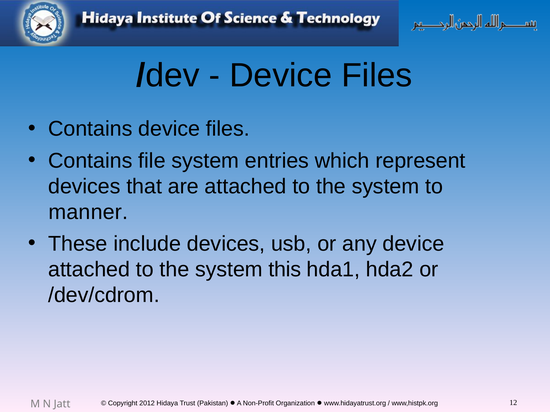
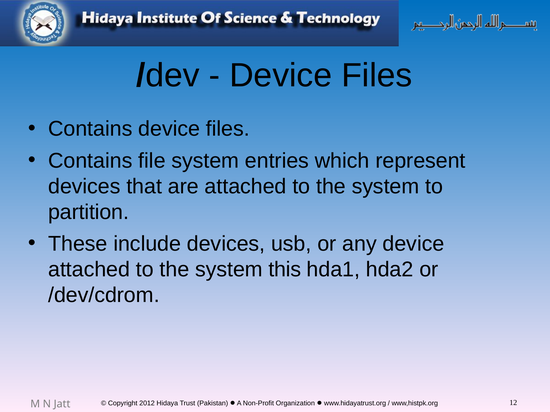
manner: manner -> partition (89, 212)
